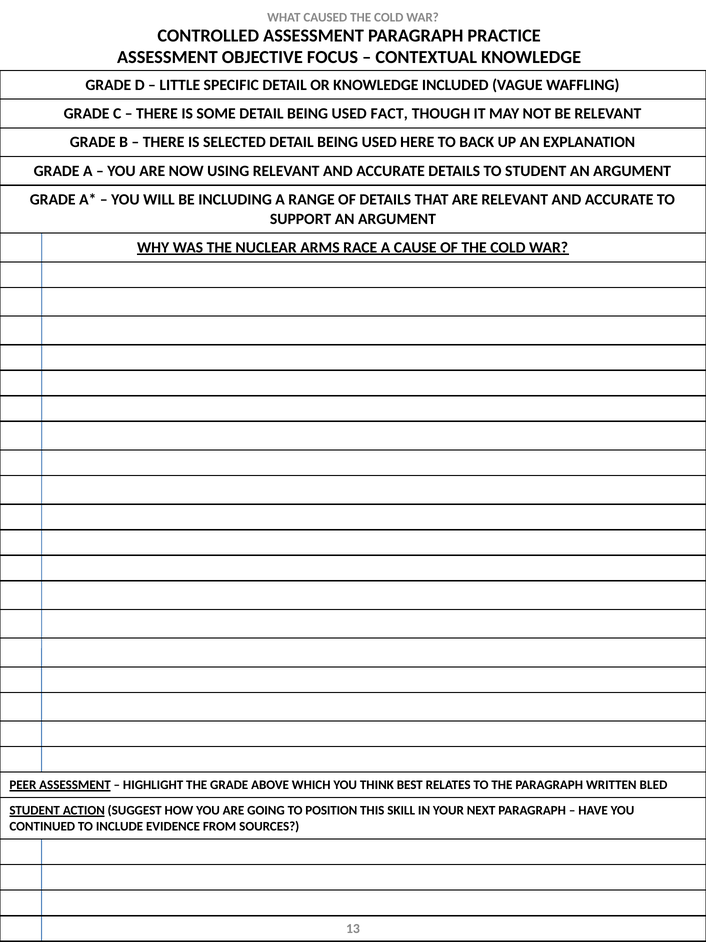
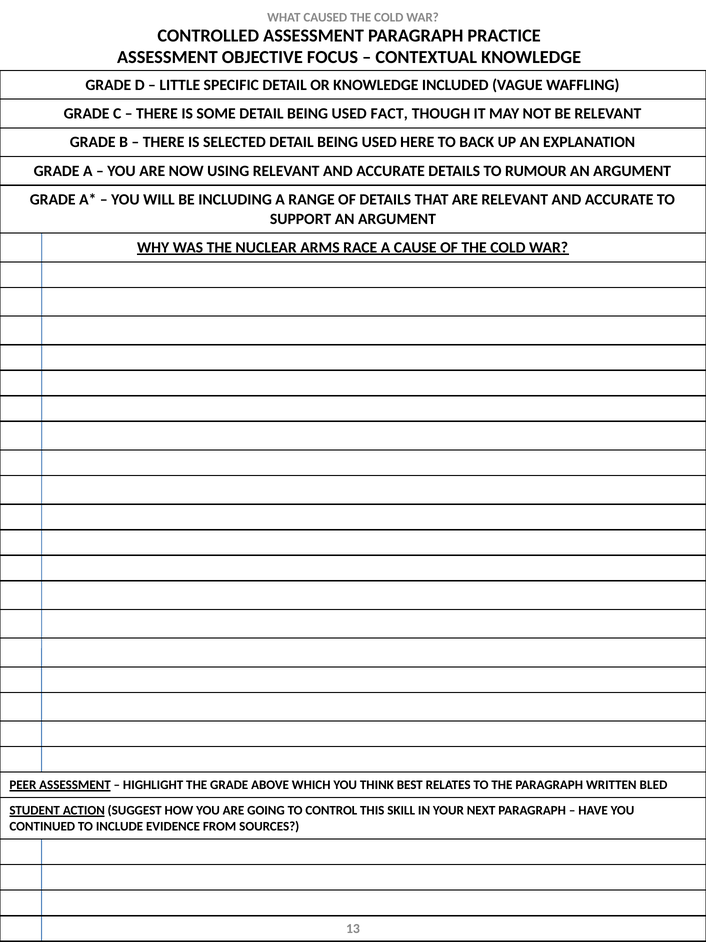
TO STUDENT: STUDENT -> RUMOUR (536, 171)
POSITION: POSITION -> CONTROL (331, 810)
